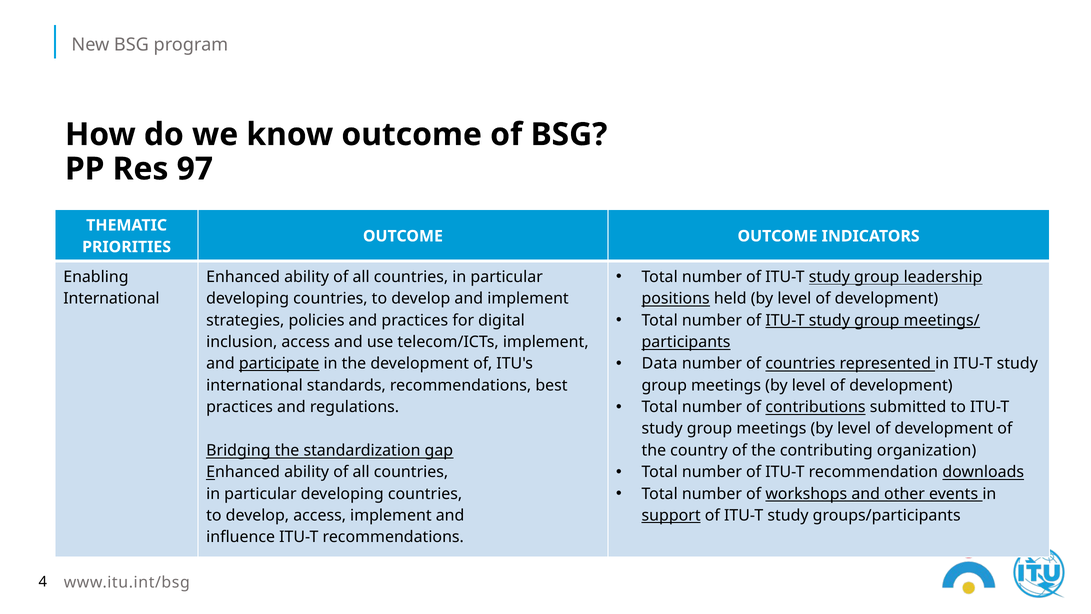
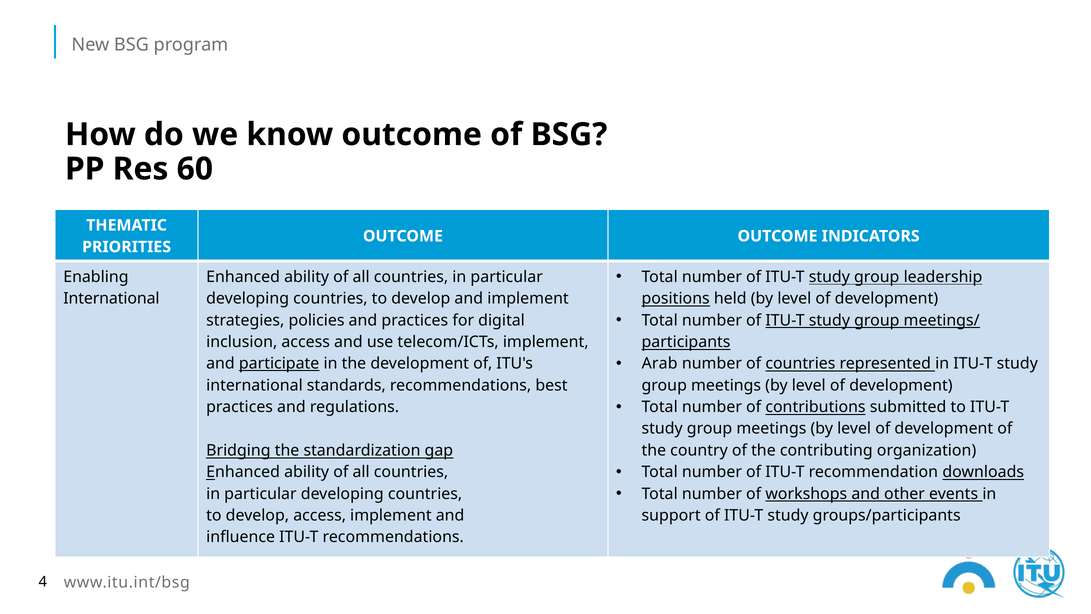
97: 97 -> 60 (195, 169)
Data: Data -> Arab (660, 363)
support underline: present -> none (671, 515)
